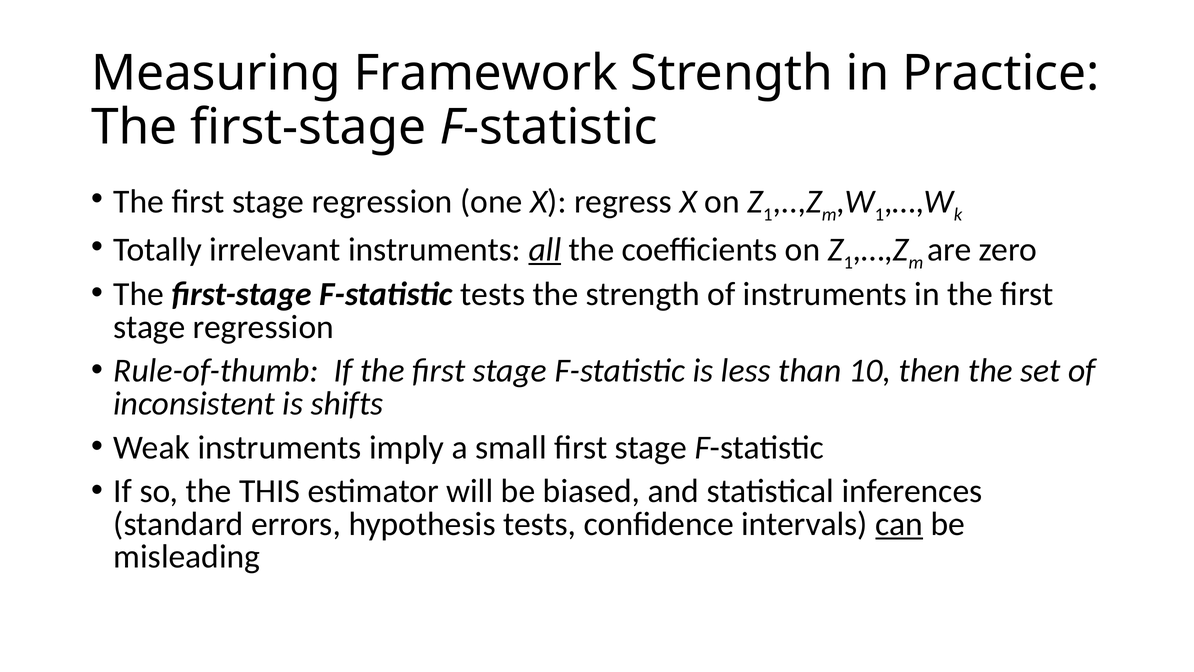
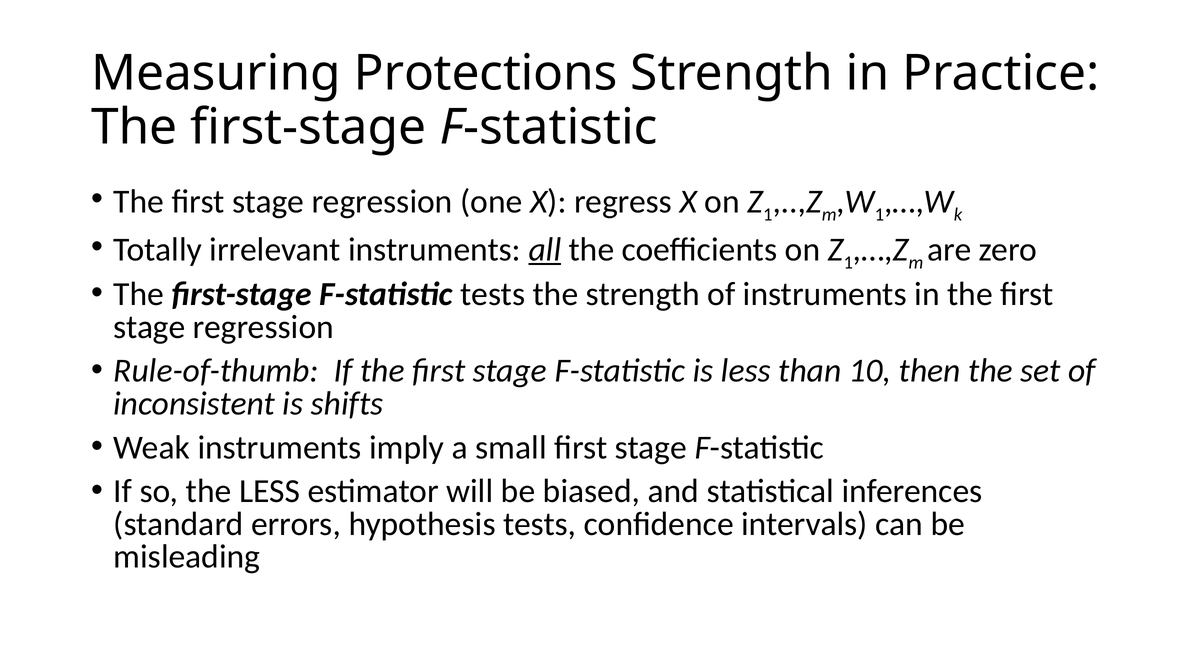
Framework: Framework -> Protections (486, 73)
the THIS: THIS -> LESS (270, 491)
can underline: present -> none (899, 524)
